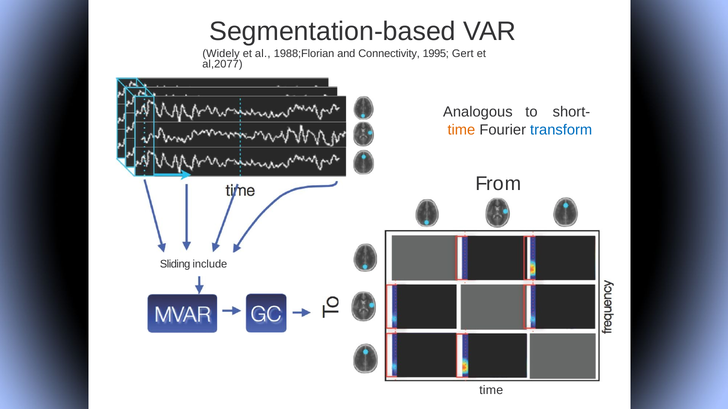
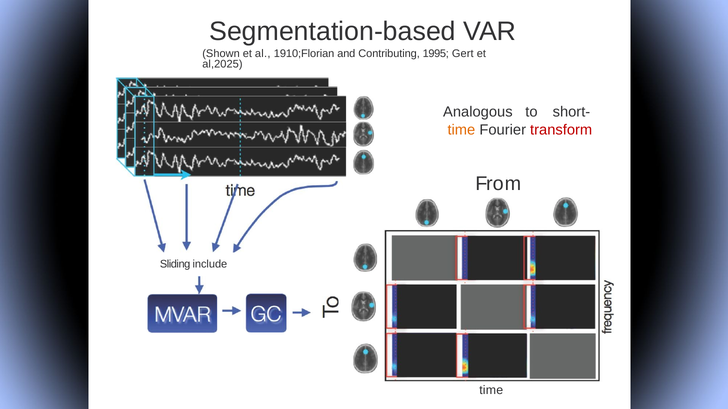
Widely: Widely -> Shown (221, 53)
1988;Florian: 1988;Florian -> 1910;Florian (304, 53)
Connectivity: Connectivity -> Contributing (389, 53)
al,2077: al,2077 -> al,2025 (222, 64)
transform colour: blue -> red (561, 130)
